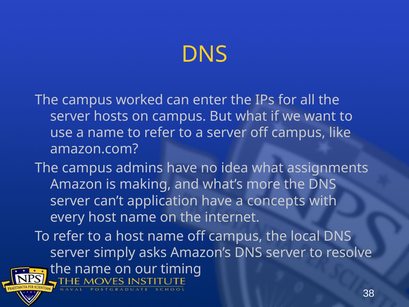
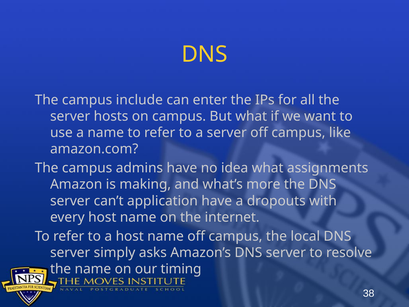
worked: worked -> include (139, 100)
concepts: concepts -> dropouts (276, 201)
